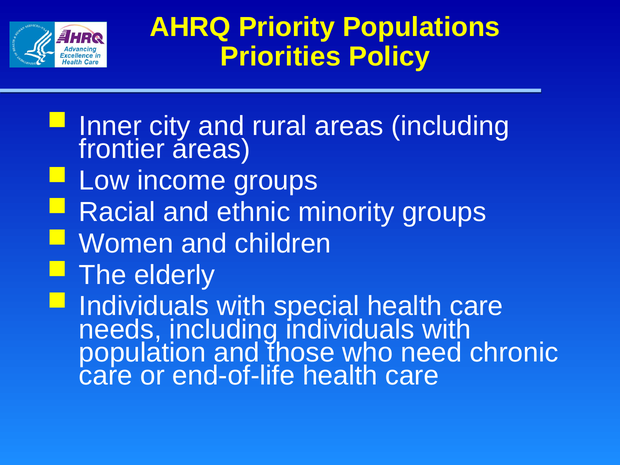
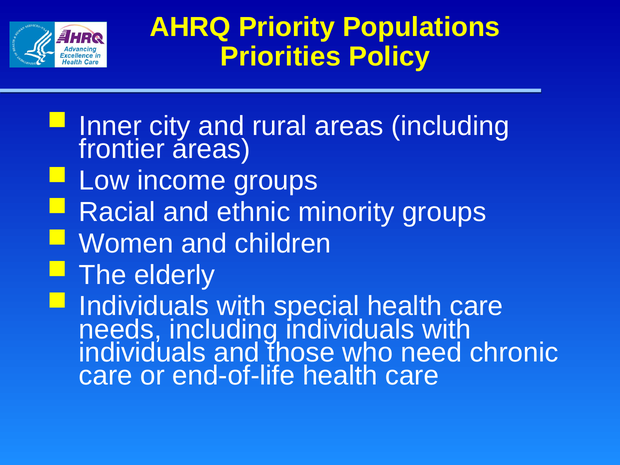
population: population -> individuals (143, 353)
